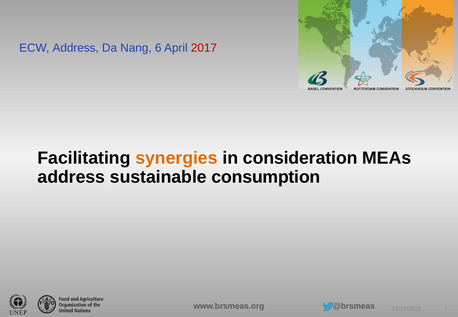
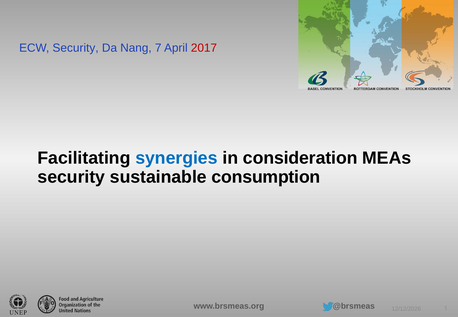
ECW Address: Address -> Security (76, 48)
6: 6 -> 7 (158, 48)
synergies colour: orange -> blue (176, 158)
address: address -> security (71, 177)
